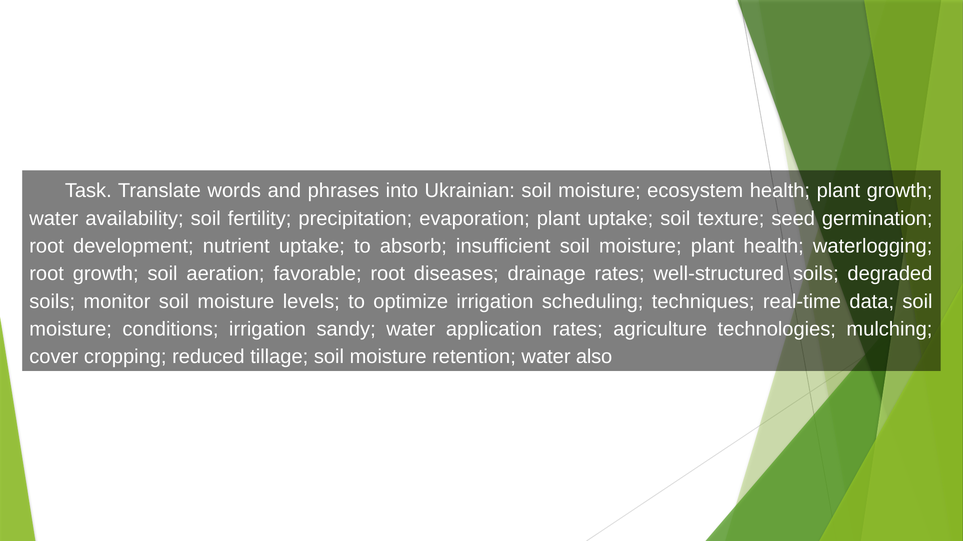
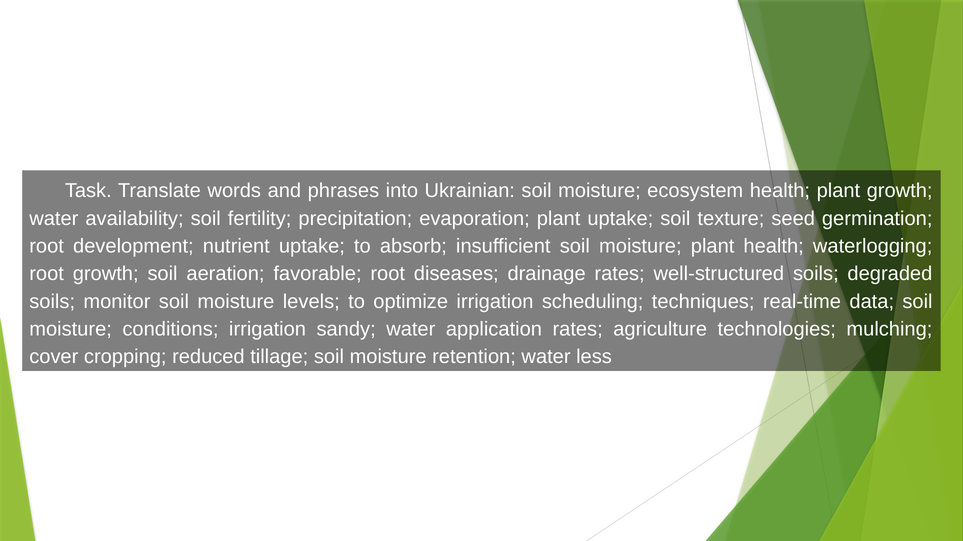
also: also -> less (594, 357)
